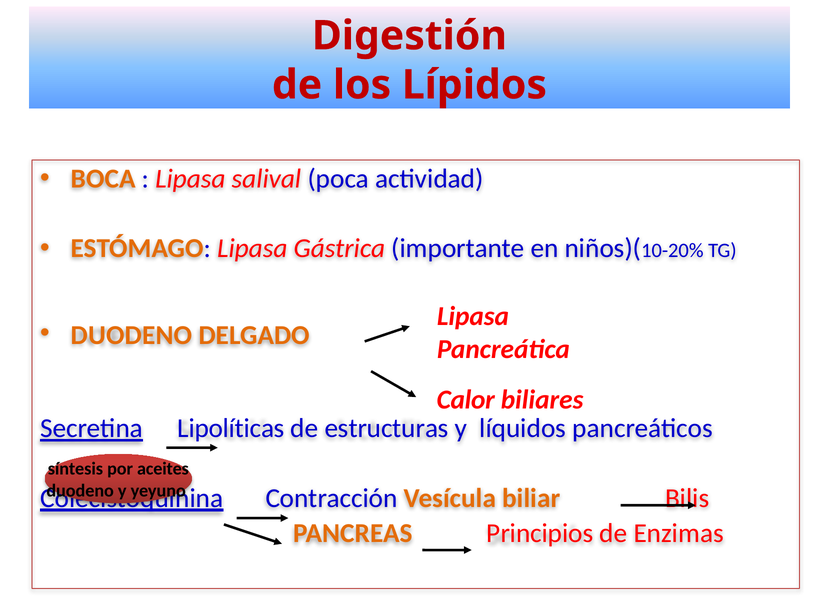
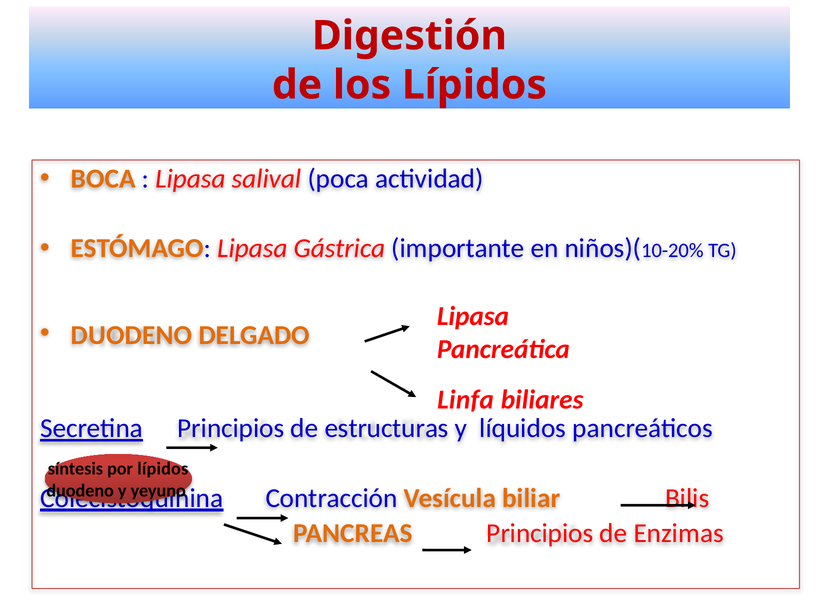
Calor: Calor -> Linfa (465, 400)
Secretina Lipolíticas: Lipolíticas -> Principios (231, 429)
por aceites: aceites -> lípidos (163, 469)
